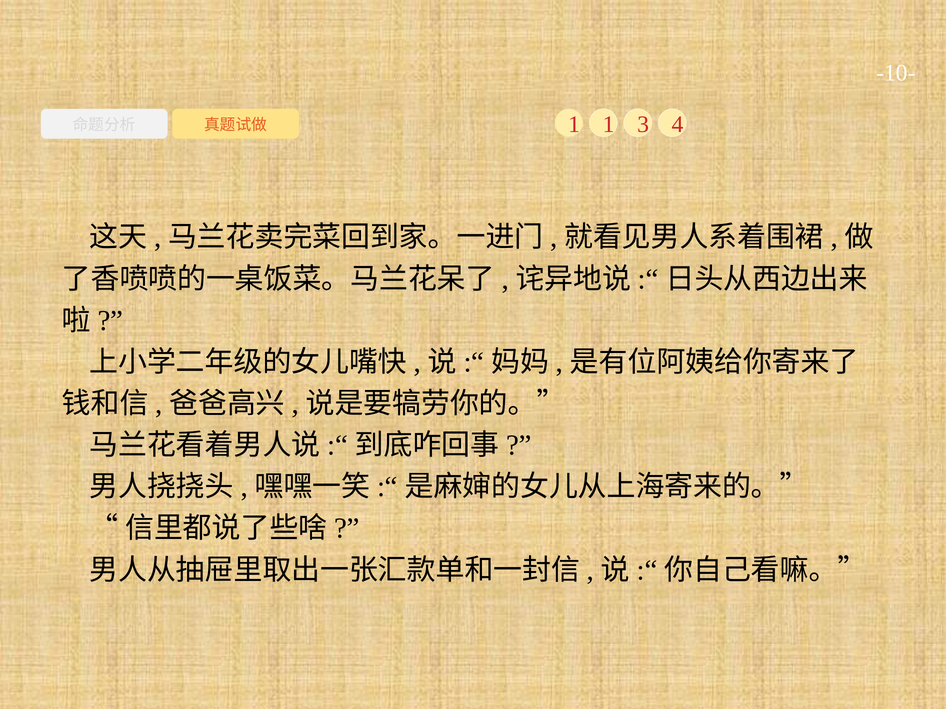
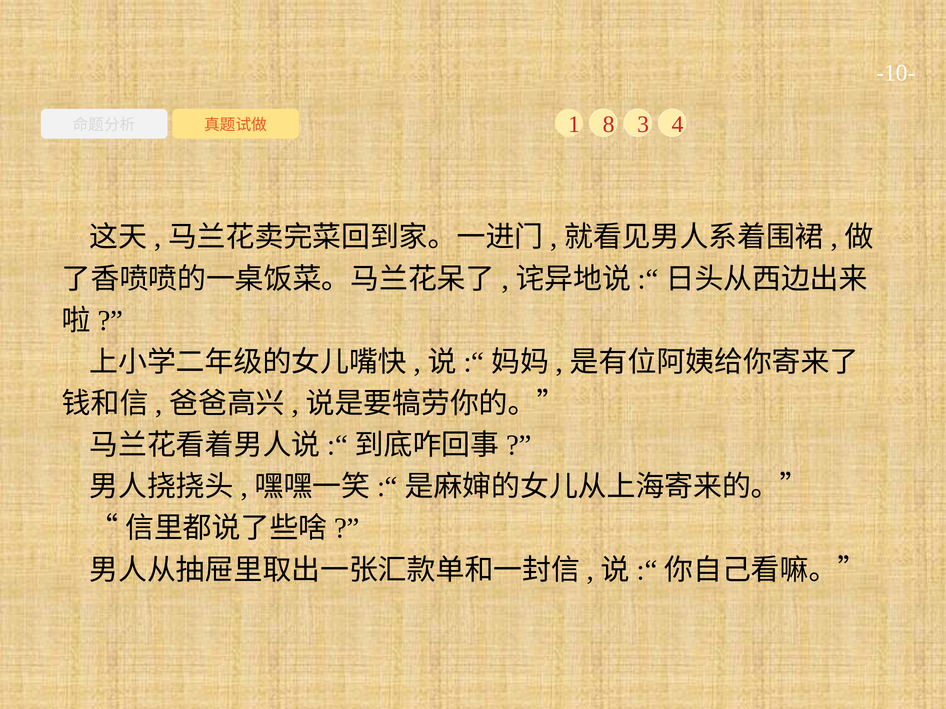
1 1: 1 -> 8 (609, 124)
